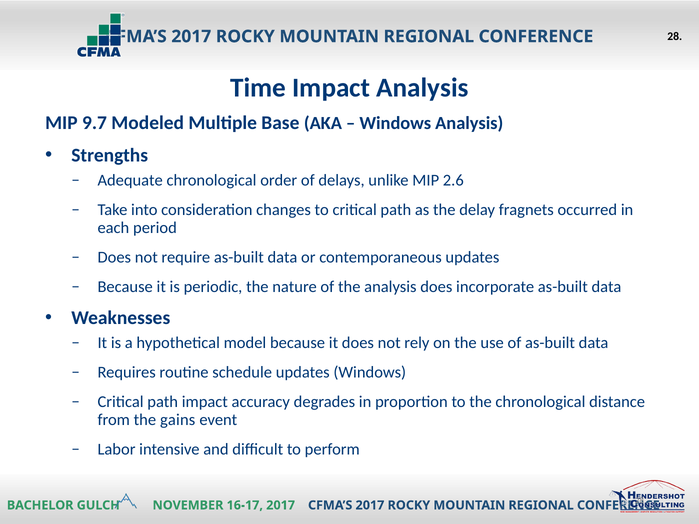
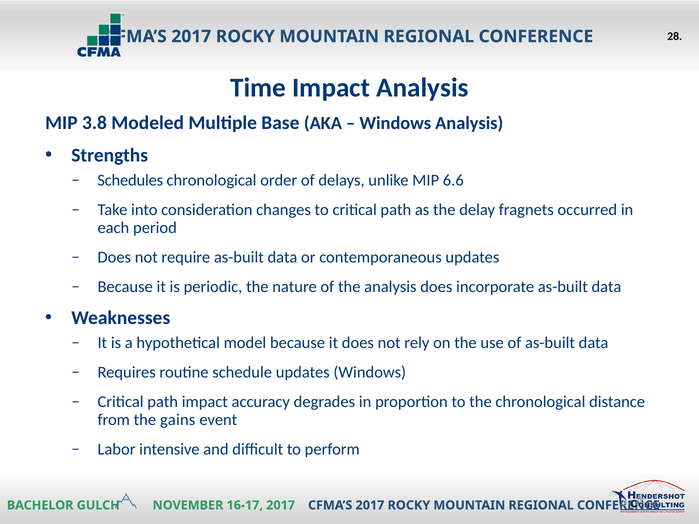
9.7: 9.7 -> 3.8 (95, 123)
Adequate: Adequate -> Schedules (130, 181)
2.6: 2.6 -> 6.6 (453, 181)
